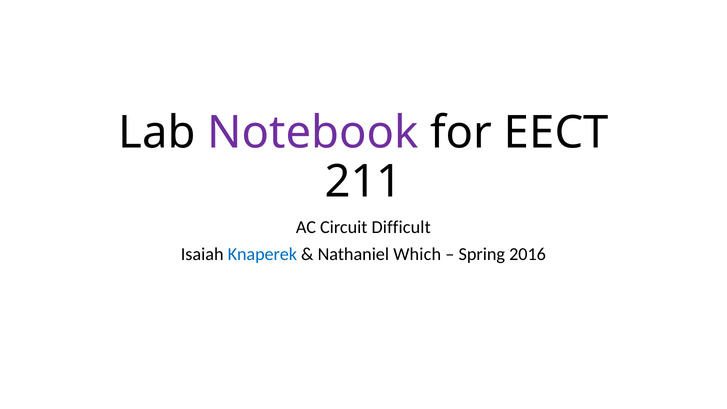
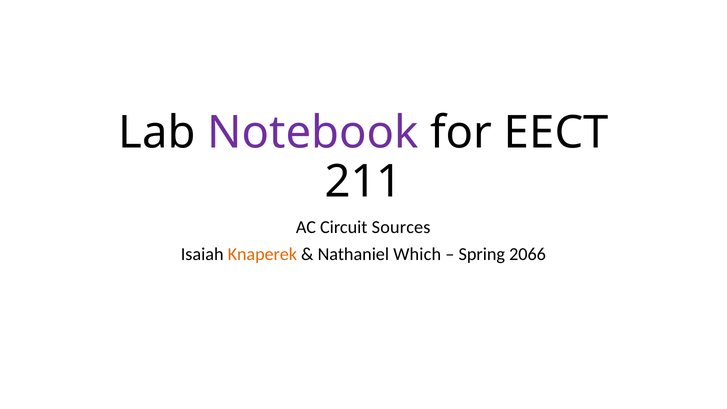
Difficult: Difficult -> Sources (401, 227)
Knaperek colour: blue -> orange (262, 254)
2016: 2016 -> 2066 (528, 254)
